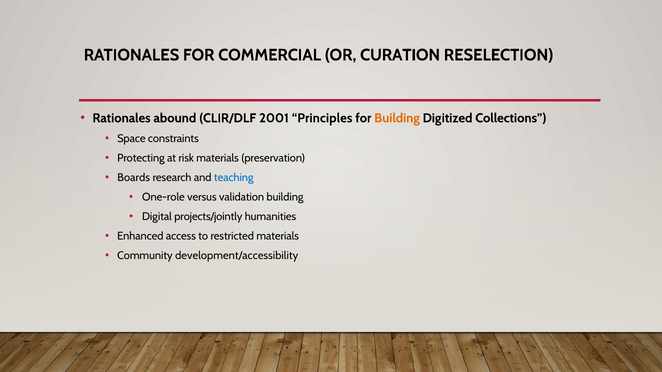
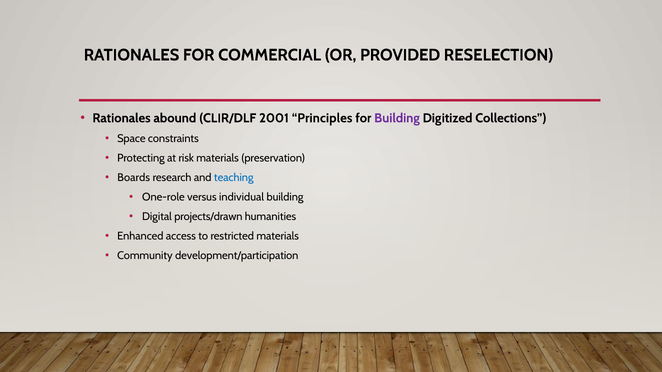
CURATION: CURATION -> PROVIDED (400, 55)
Building colour: orange -> purple (397, 118)
validation: validation -> individual (242, 197)
projects/jointly: projects/jointly -> projects/drawn (208, 217)
development/accessibility: development/accessibility -> development/participation (237, 256)
